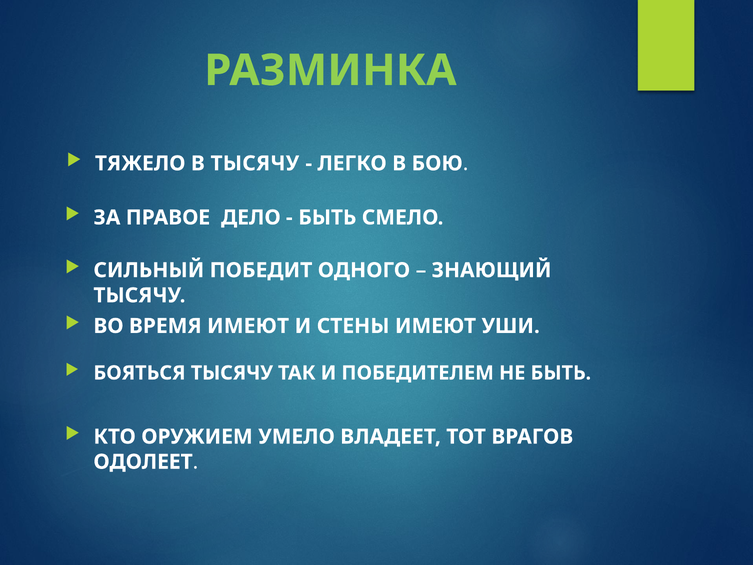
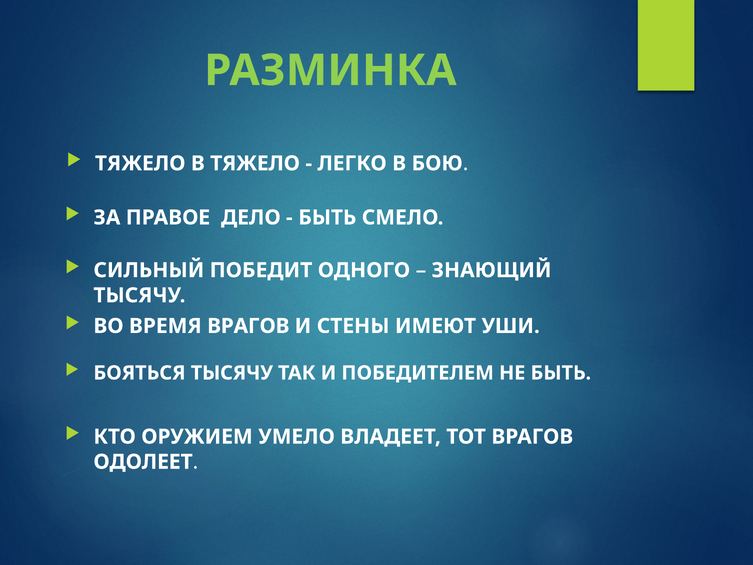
В ТЫСЯЧУ: ТЫСЯЧУ -> ТЯЖЕЛО (255, 163)
ВРЕМЯ ИМЕЮТ: ИМЕЮТ -> ВРАГОВ (248, 326)
